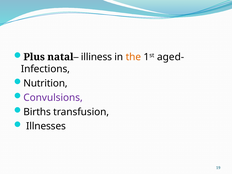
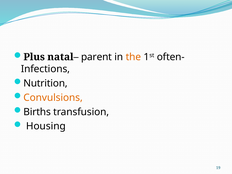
illiness: illiness -> parent (96, 57)
aged-: aged- -> often- (171, 57)
Convulsions colour: purple -> orange (53, 98)
Illnesses: Illnesses -> Housing (46, 126)
